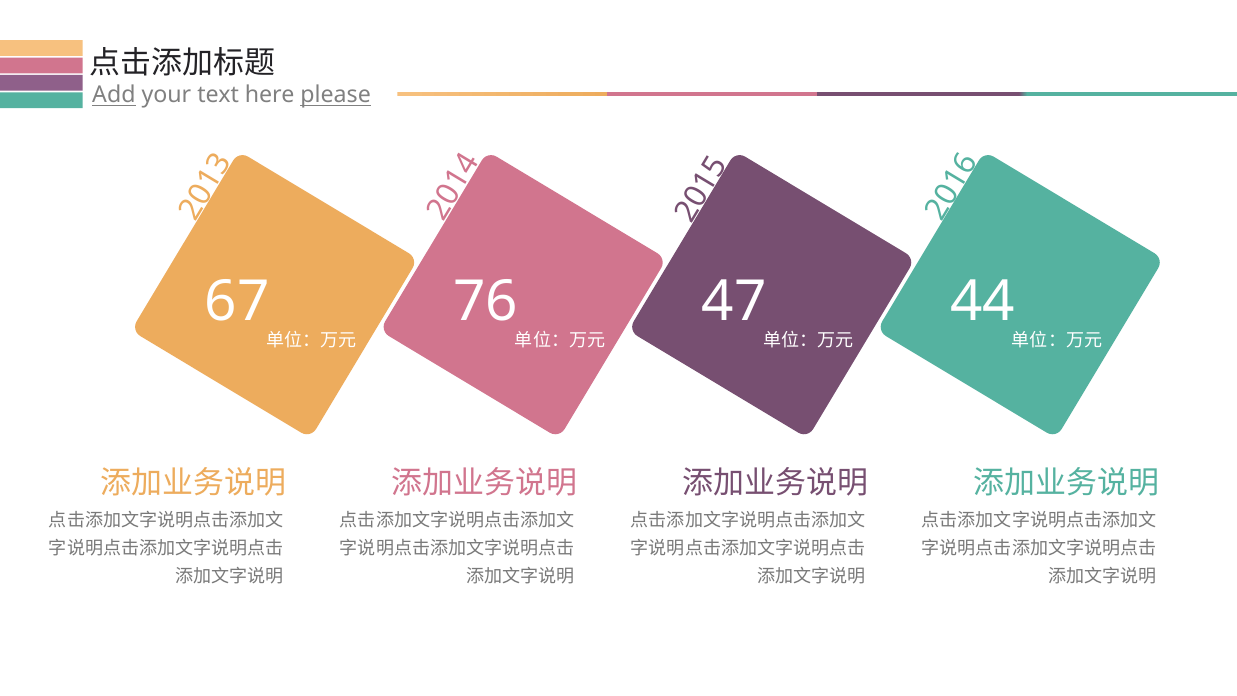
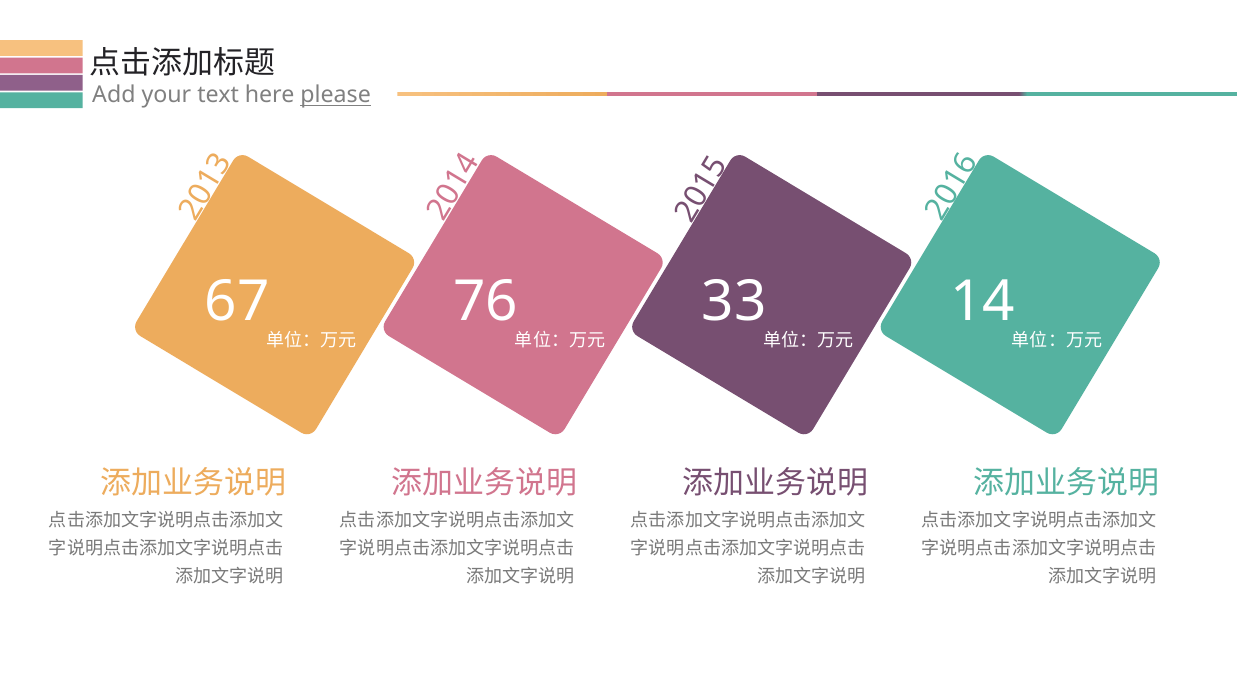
Add underline: present -> none (114, 95)
47: 47 -> 33 (734, 301)
44: 44 -> 14 (983, 301)
